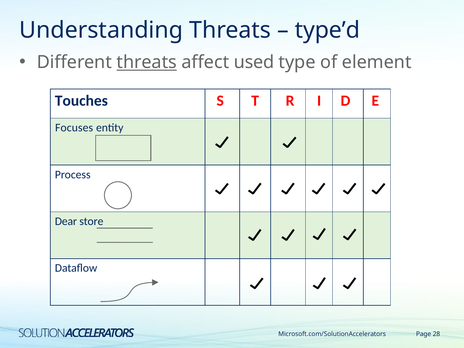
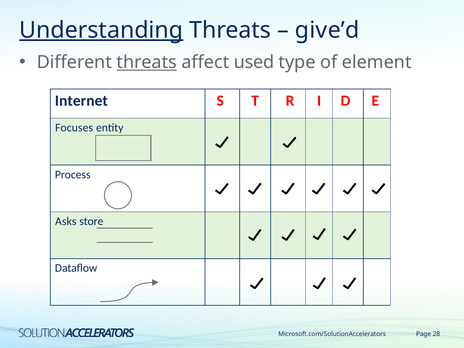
Understanding underline: none -> present (101, 30)
type’d: type’d -> give’d (327, 30)
Touches: Touches -> Internet (81, 101)
Dear: Dear -> Asks (66, 221)
